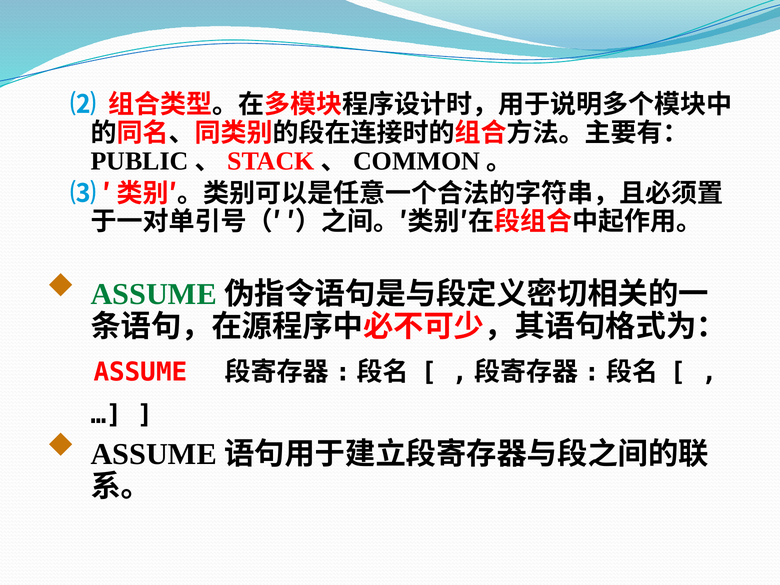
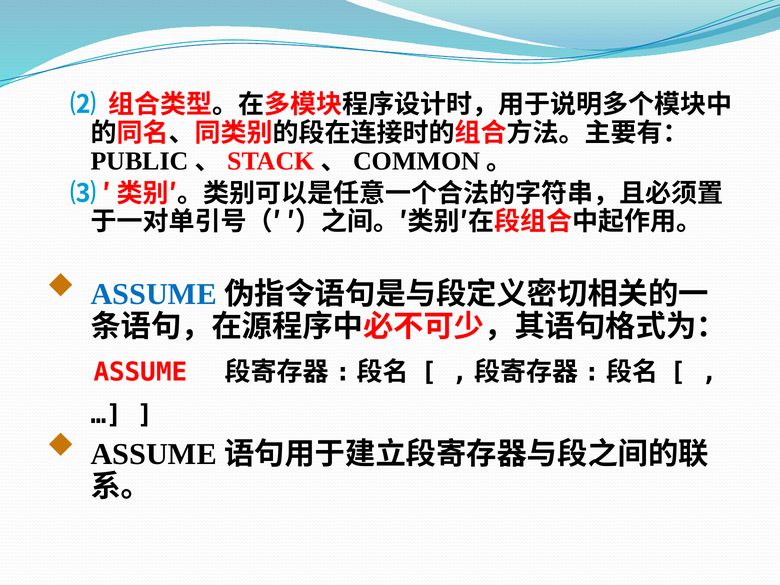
ASSUME colour: green -> blue (154, 294)
